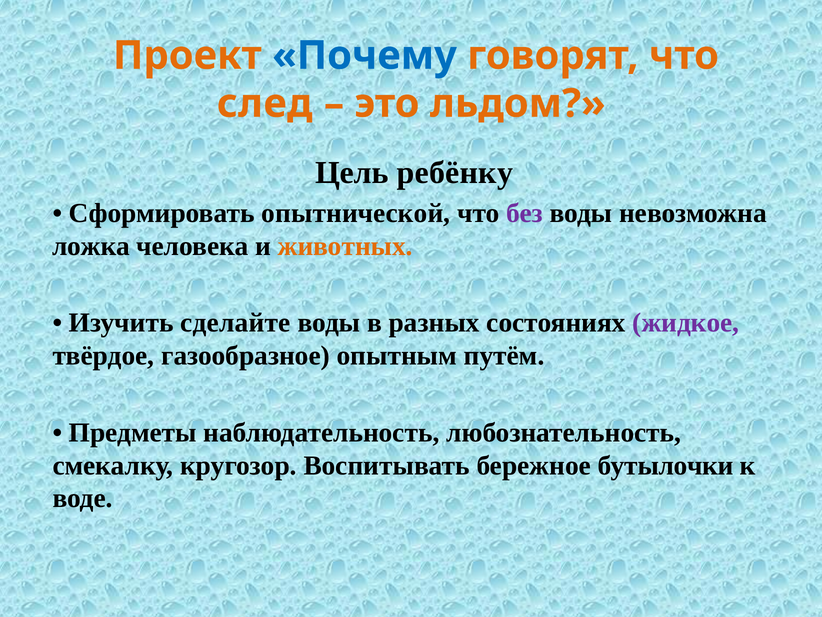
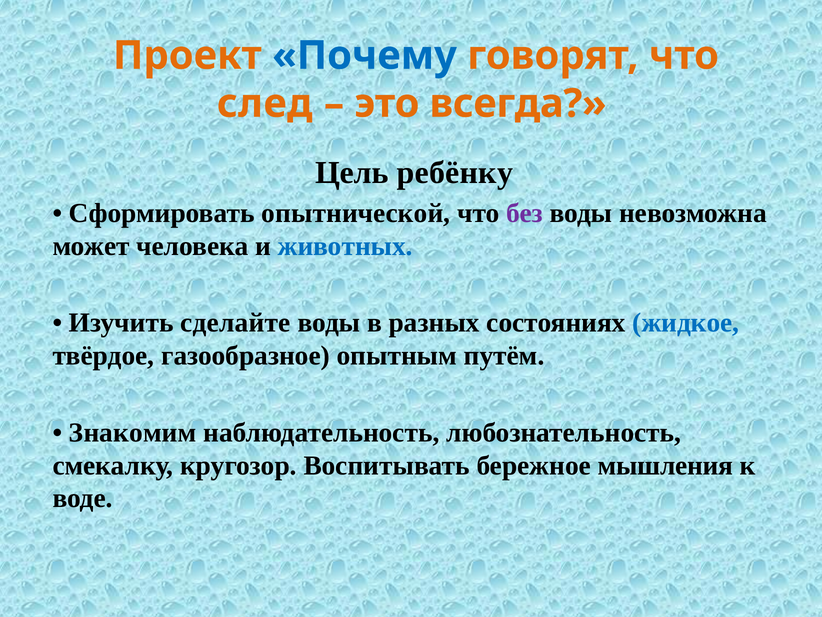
льдом: льдом -> всегда (518, 104)
ложка: ложка -> может (91, 246)
животных colour: orange -> blue (345, 246)
жидкое colour: purple -> blue (686, 323)
Предметы: Предметы -> Знакомим (133, 432)
бутылочки: бутылочки -> мышления (666, 465)
